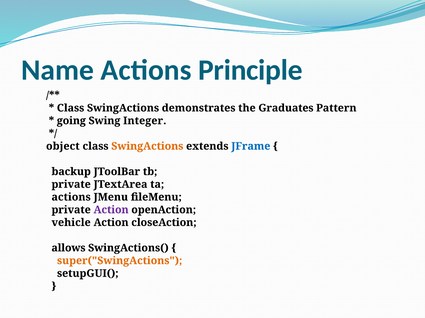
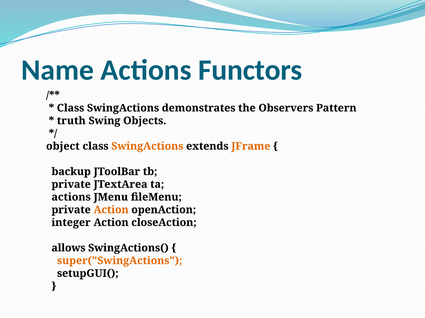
Principle: Principle -> Functors (250, 70)
Graduates: Graduates -> Observers (286, 108)
going: going -> truth (71, 121)
Integer: Integer -> Objects (145, 121)
JFrame colour: blue -> orange (251, 146)
Action colour: purple -> orange (111, 210)
vehicle: vehicle -> integer (71, 223)
